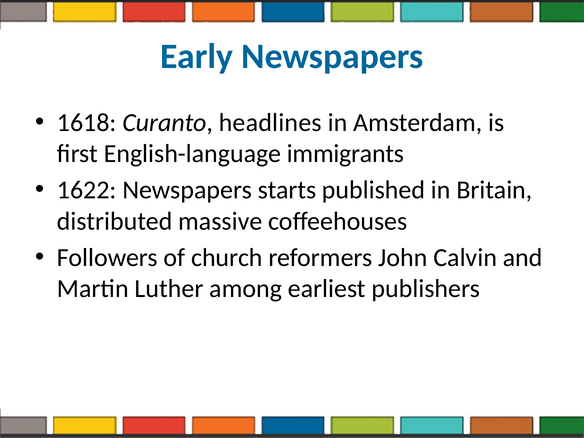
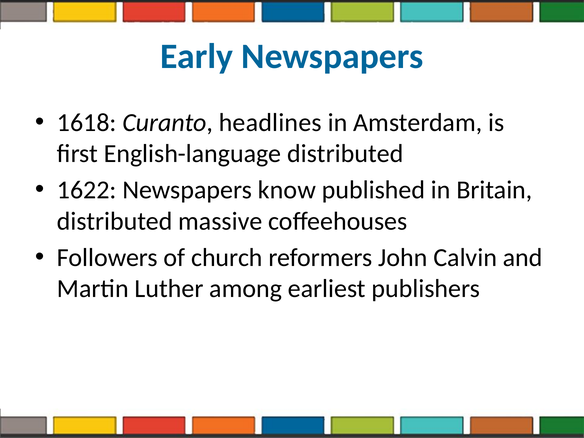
English-language immigrants: immigrants -> distributed (345, 154)
starts: starts -> know (287, 190)
